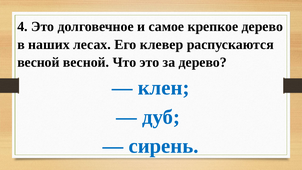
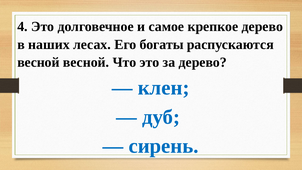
клевер: клевер -> богаты (162, 44)
